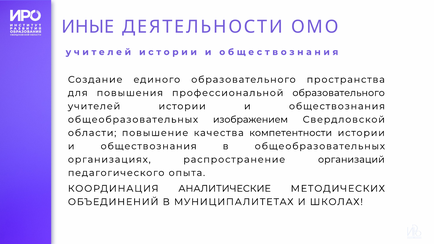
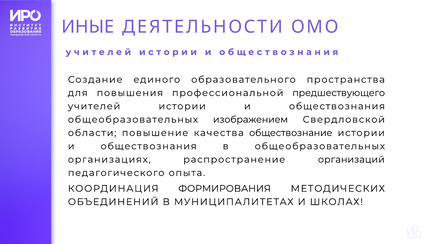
профессиональной образовательного: образовательного -> предшествующего (339, 93)
компетентности: компетентности -> обществознание (291, 133)
АНАЛИТИЧЕСКИЕ: АНАЛИТИЧЕСКИЕ -> ФОРМИРОВАНИЯ (225, 189)
